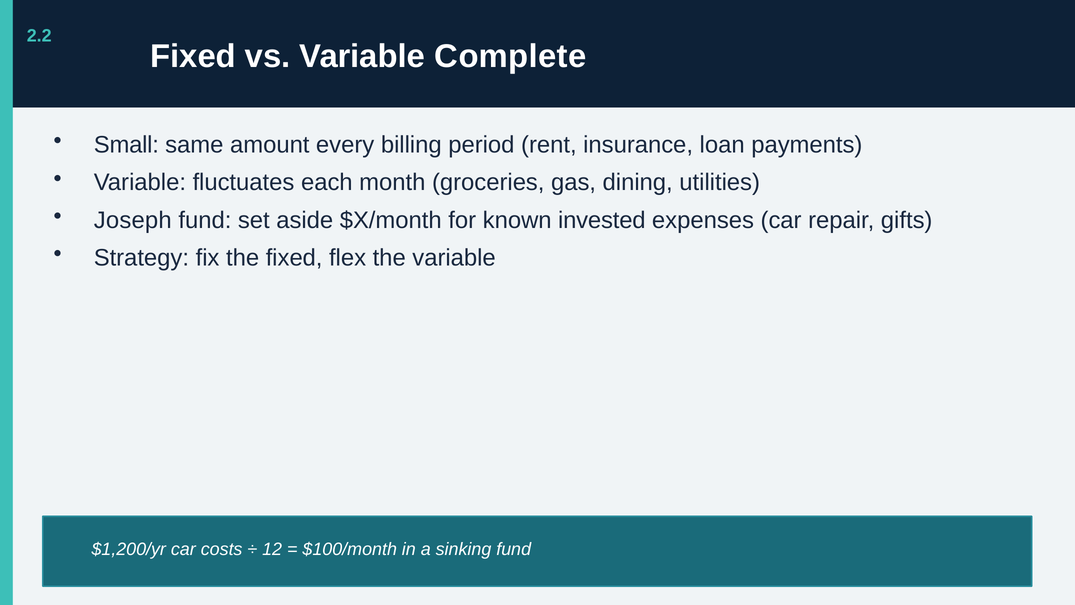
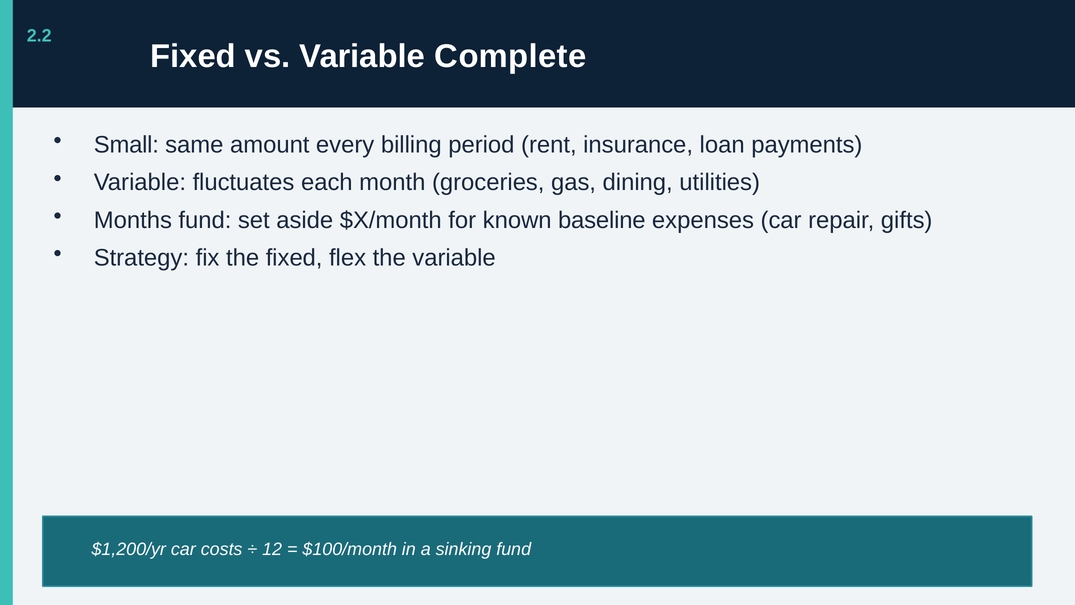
Joseph: Joseph -> Months (133, 220)
invested: invested -> baseline (602, 220)
